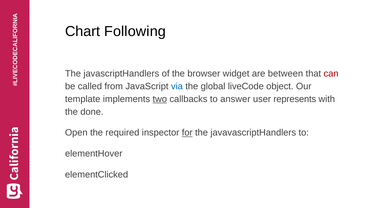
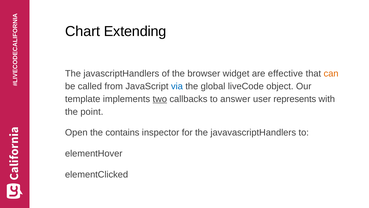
Following: Following -> Extending (135, 31)
between: between -> effective (285, 73)
can colour: red -> orange (331, 73)
done: done -> point (92, 111)
required: required -> contains (122, 132)
for underline: present -> none (187, 132)
